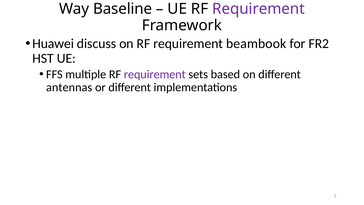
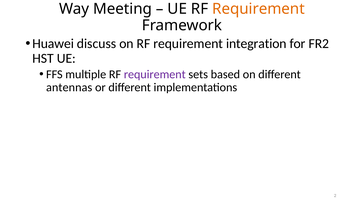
Baseline: Baseline -> Meeting (123, 9)
Requirement colour: purple -> orange (258, 9)
beambook: beambook -> integration (256, 44)
